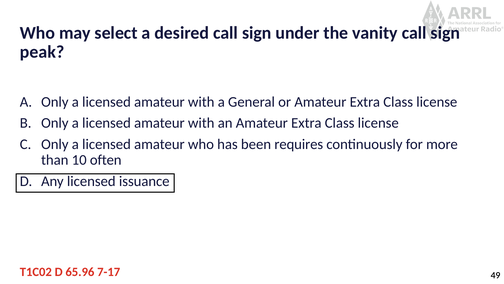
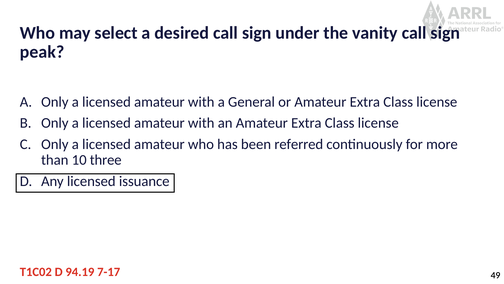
requires: requires -> referred (299, 144)
often: often -> three (106, 160)
65.96: 65.96 -> 94.19 (80, 271)
